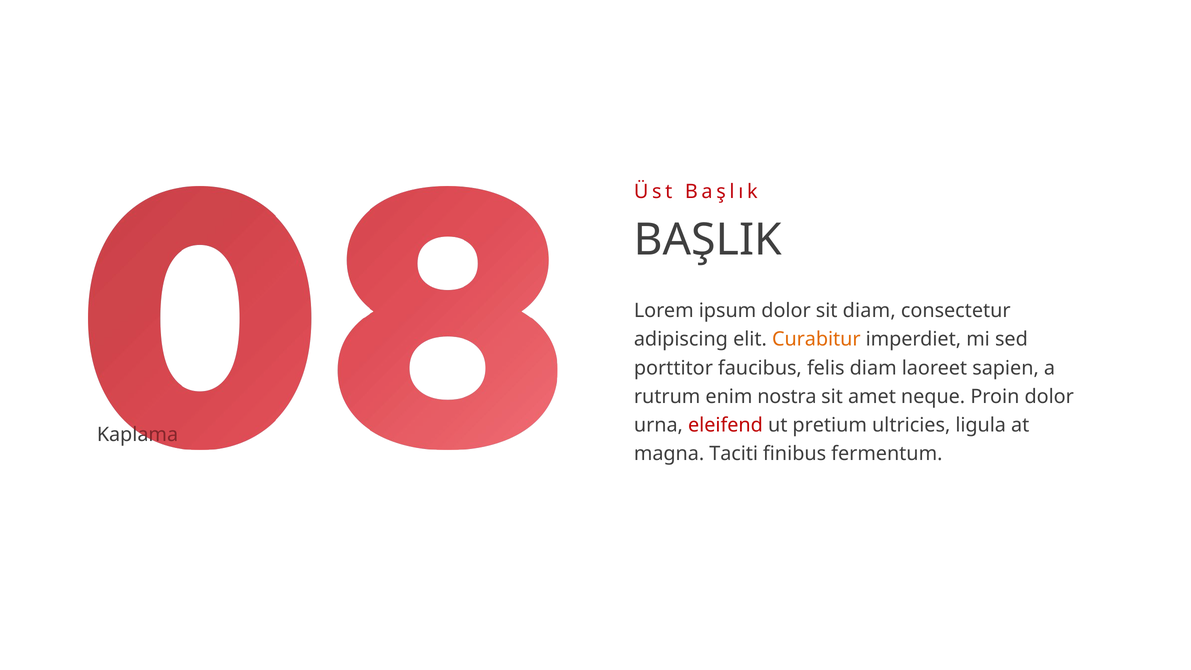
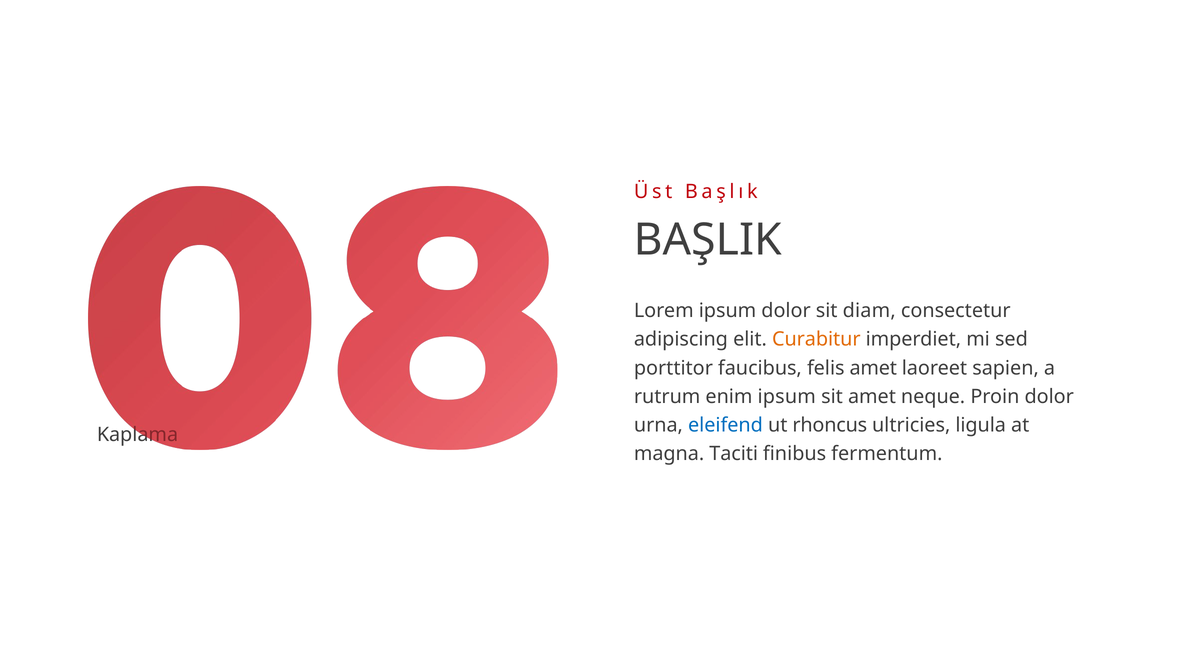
felis diam: diam -> amet (873, 368)
enim nostra: nostra -> ipsum (787, 397)
eleifend colour: red -> blue (725, 425)
pretium: pretium -> rhoncus (830, 425)
